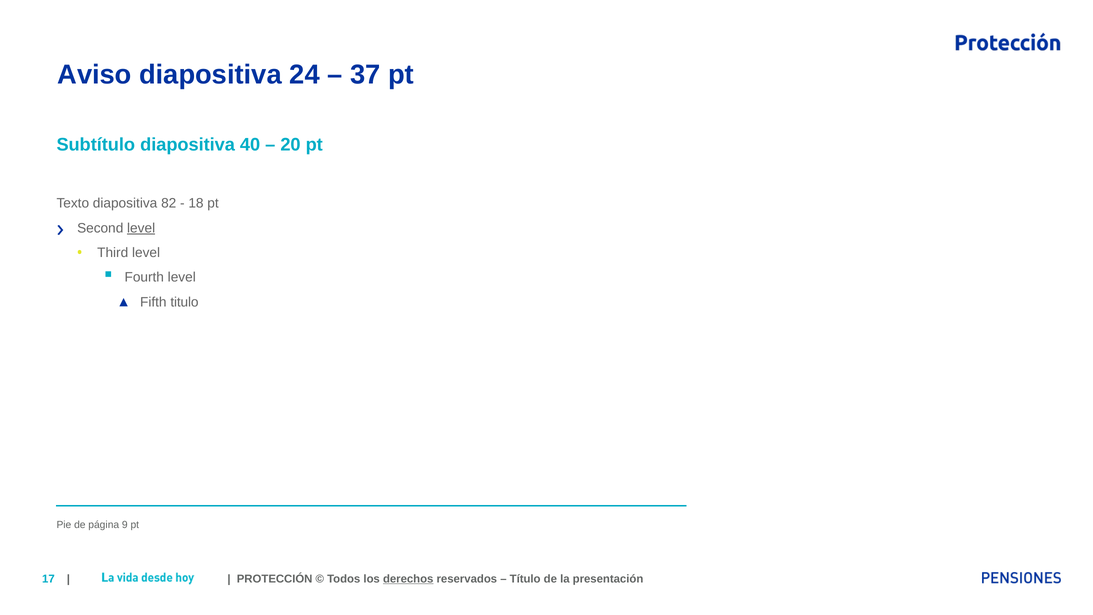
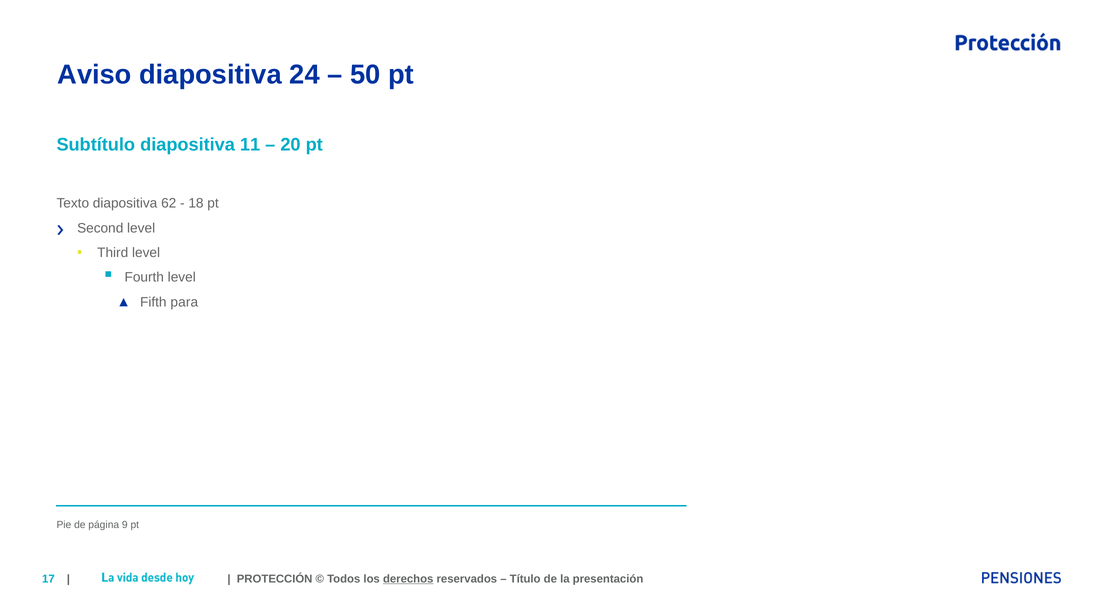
37: 37 -> 50 (365, 75)
40: 40 -> 11 (250, 145)
82: 82 -> 62 (169, 203)
level underline: present -> none (141, 228)
titulo: titulo -> para (184, 302)
